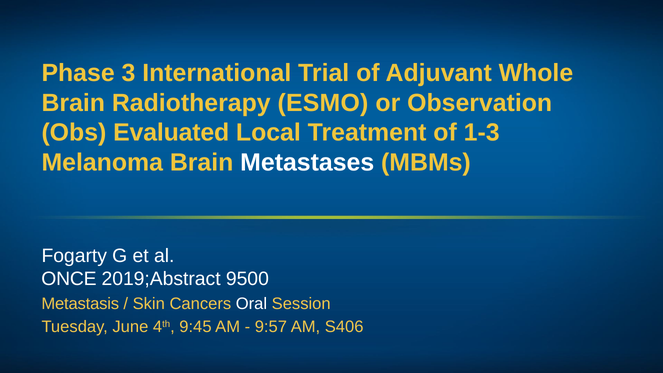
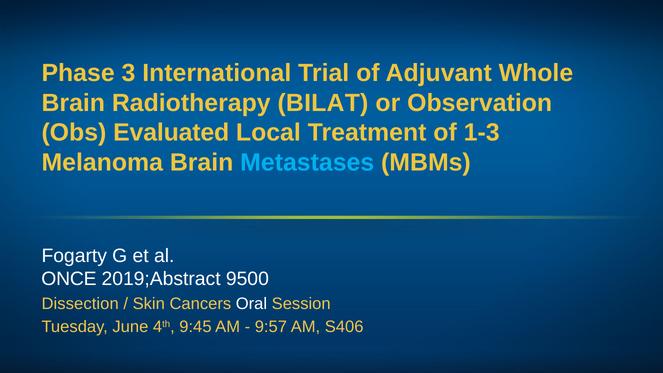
ESMO: ESMO -> BILAT (323, 103)
Metastases colour: white -> light blue (307, 163)
Metastasis: Metastasis -> Dissection (80, 304)
